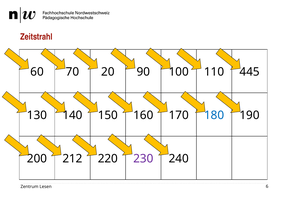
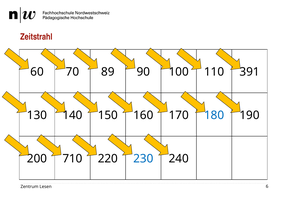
20: 20 -> 89 (108, 72)
445: 445 -> 391 (250, 72)
212: 212 -> 710 (72, 158)
230 colour: purple -> blue (143, 158)
